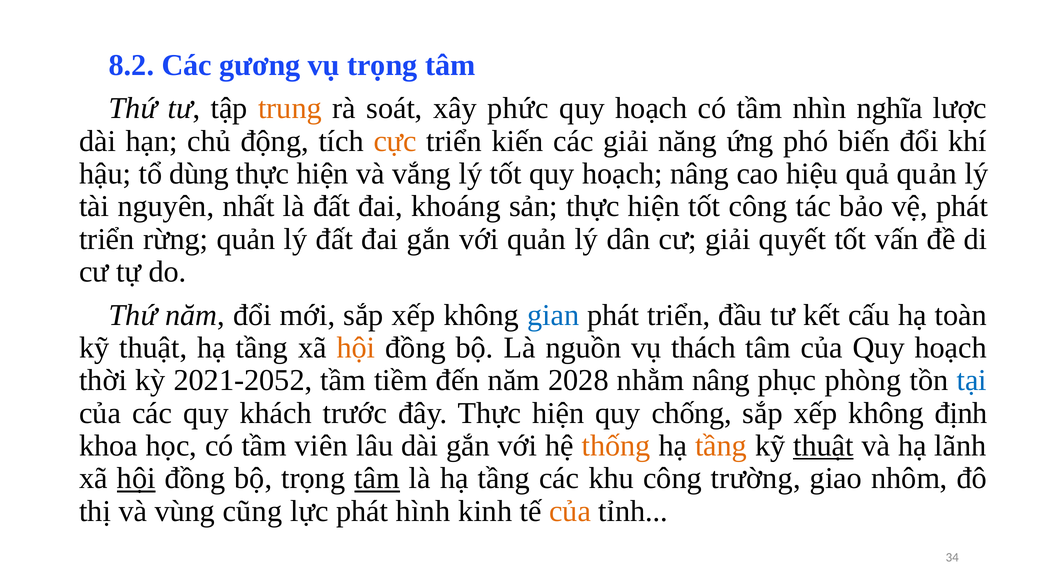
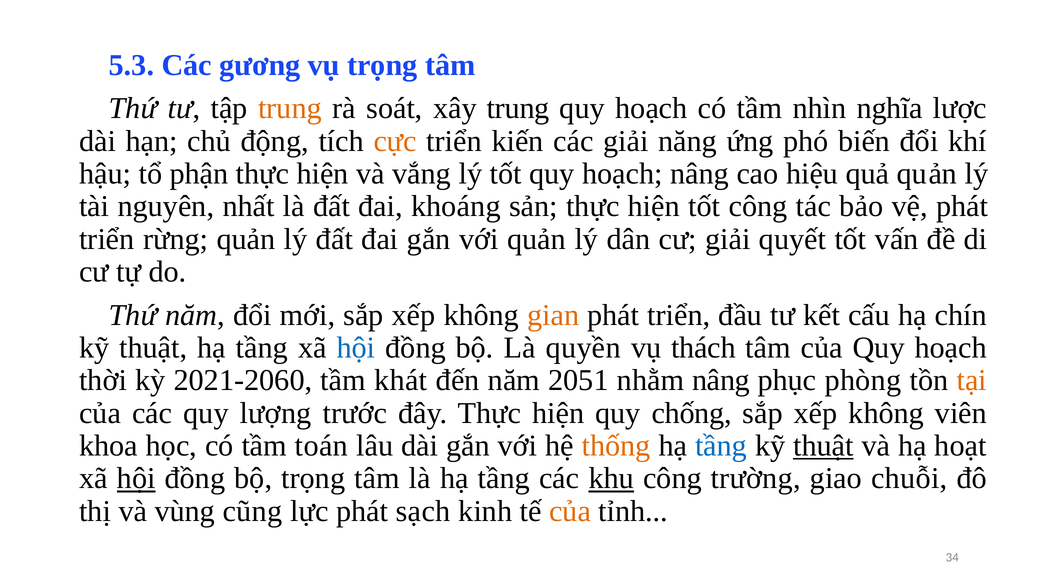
8.2: 8.2 -> 5.3 (131, 65)
xây phức: phức -> trung (518, 108)
dùng: dùng -> phận (199, 174)
gian colour: blue -> orange (553, 315)
toàn: toàn -> chín (961, 315)
hội colour: orange -> blue (356, 348)
nguồn: nguồn -> quyền (583, 348)
2021-2052: 2021-2052 -> 2021-2060 (243, 380)
tiềm: tiềm -> khát (401, 380)
2028: 2028 -> 2051 (578, 380)
tại colour: blue -> orange (972, 380)
khách: khách -> lượng (276, 413)
định: định -> viên (961, 413)
viên: viên -> toán (321, 446)
tầng colour: orange -> blue (721, 446)
lãnh: lãnh -> hoạt (960, 446)
tâm underline: present -> none (377, 478)
khu underline: none -> present (611, 478)
nhôm: nhôm -> chuỗi (909, 478)
hình: hình -> sạch (423, 511)
